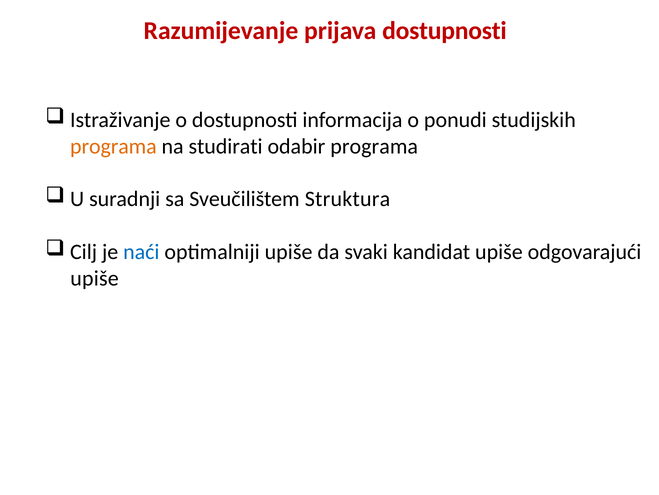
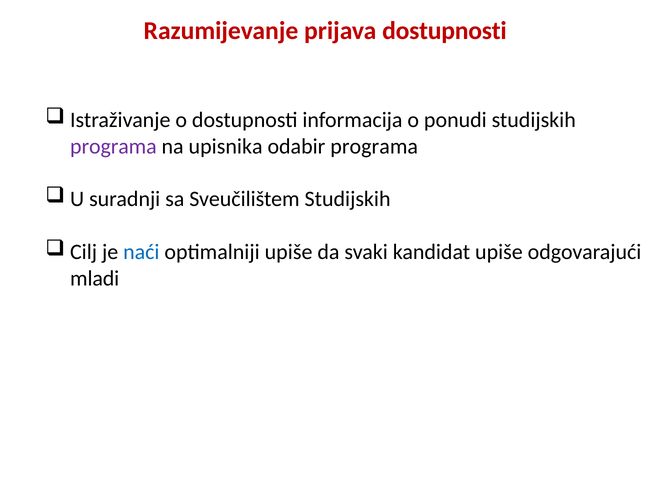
programa colour: orange -> purple (113, 146)
studirati: studirati -> upisnika (226, 146)
Sveučilištem Struktura: Struktura -> Studijskih (348, 199)
upiše: upiše -> mladi (95, 278)
